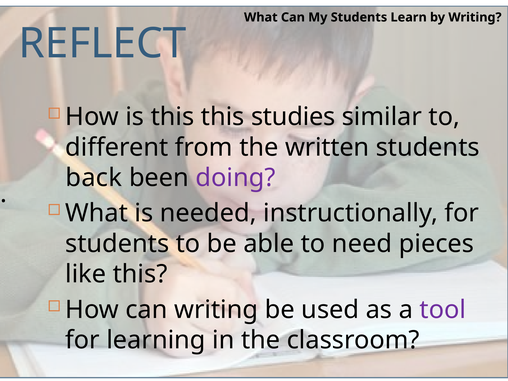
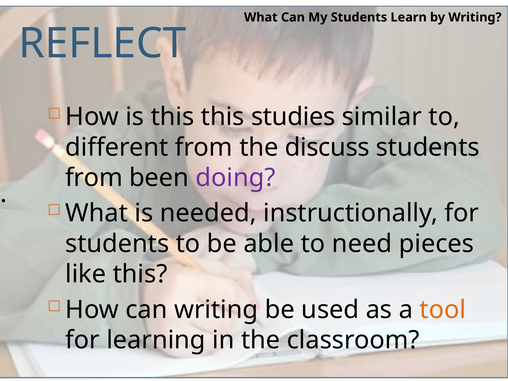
written: written -> discuss (327, 147)
back: back -> from (94, 178)
tool colour: purple -> orange (443, 310)
